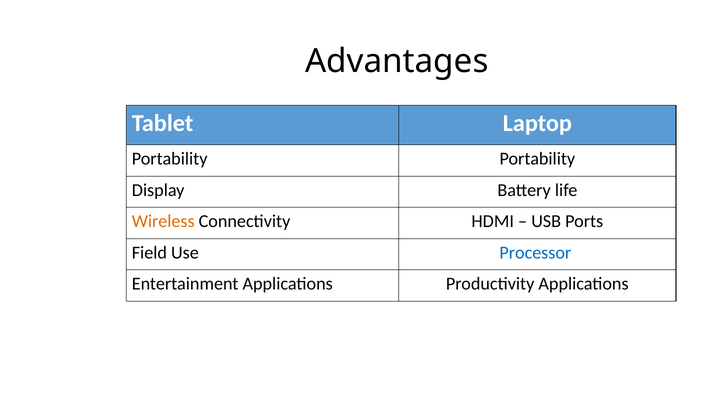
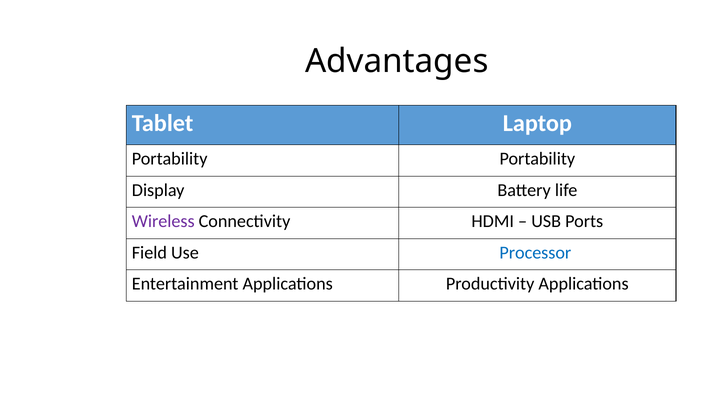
Wireless colour: orange -> purple (163, 221)
